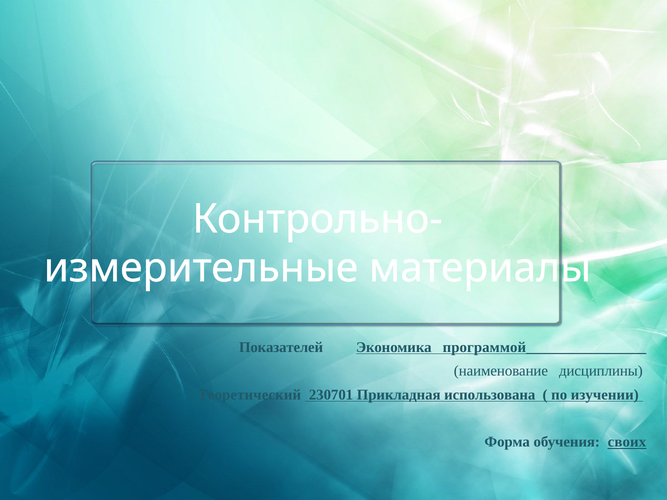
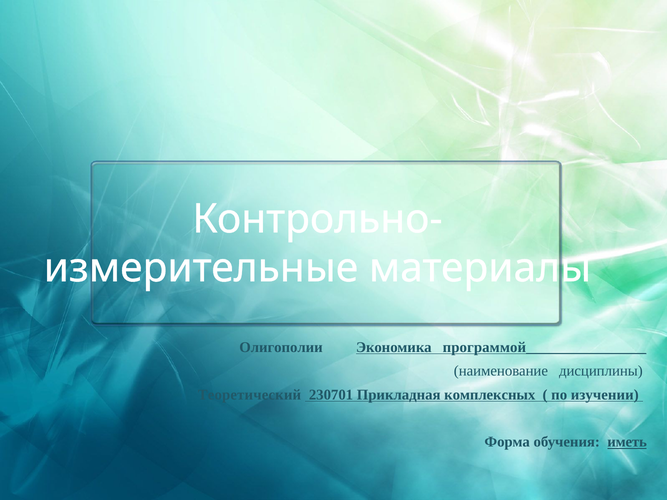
Показателей: Показателей -> Олигополии (281, 347)
использована: использована -> комплексных (490, 395)
своих: своих -> иметь (627, 442)
